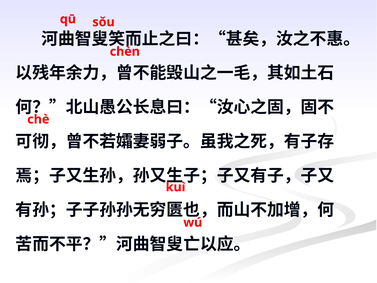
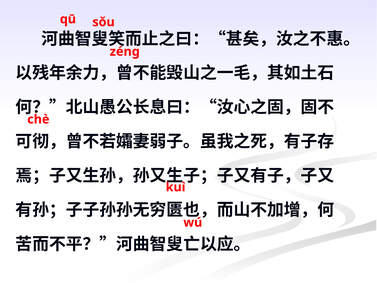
chèn: chèn -> zéng (125, 51)
